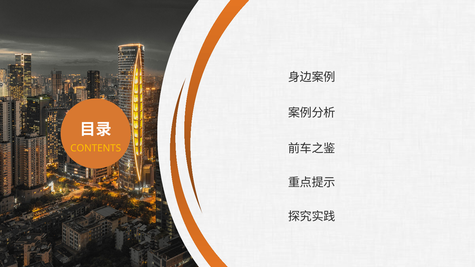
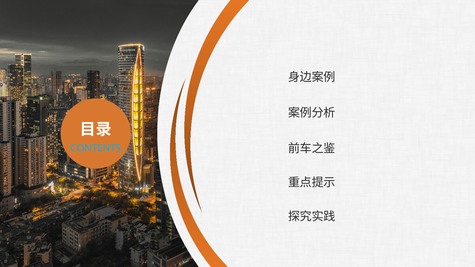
CONTENTS colour: yellow -> light blue (96, 148)
